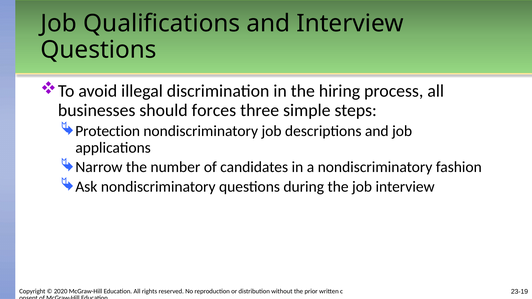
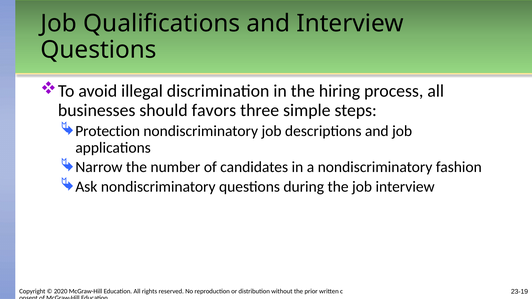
forces: forces -> favors (214, 110)
